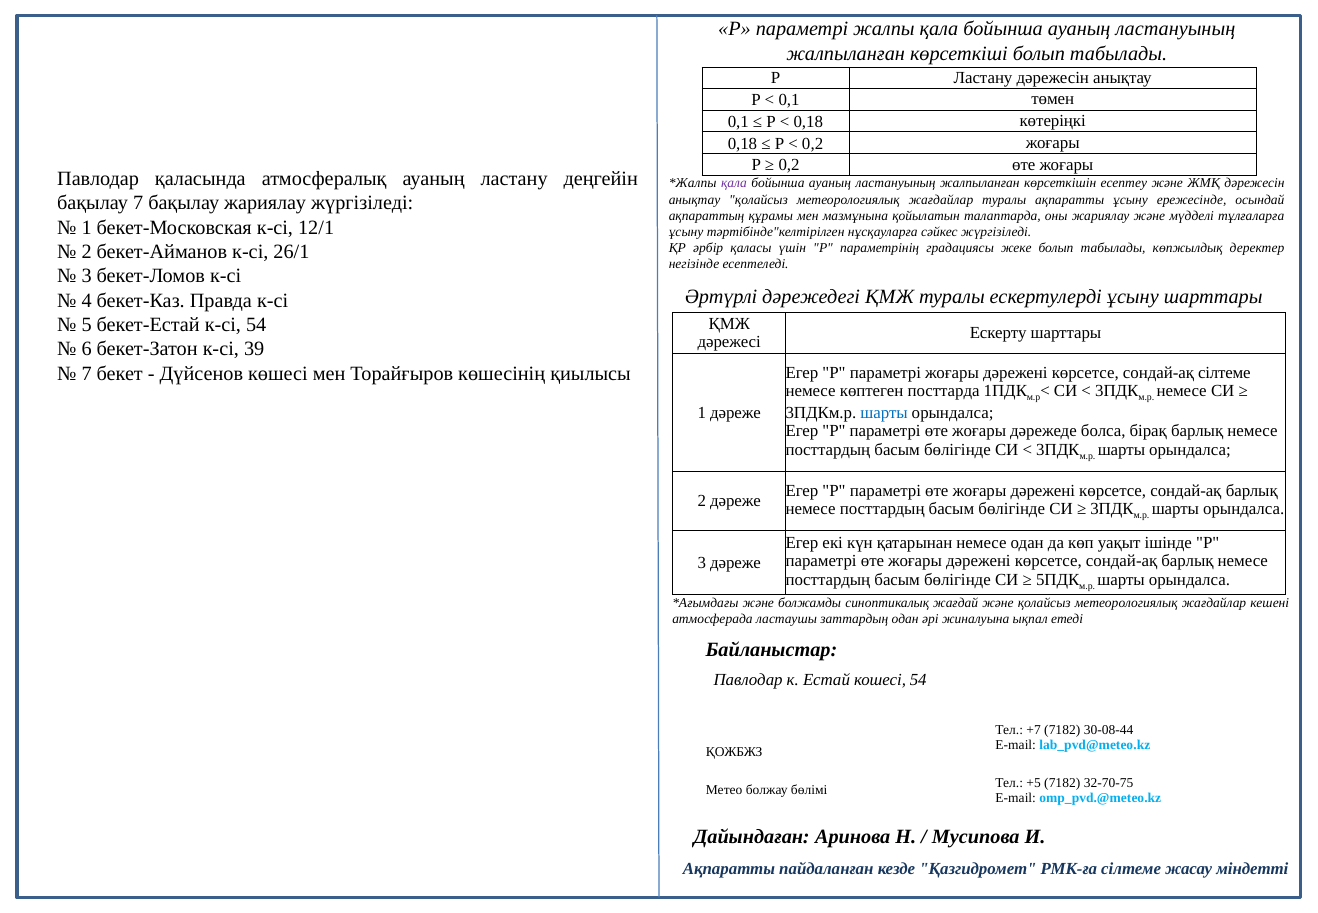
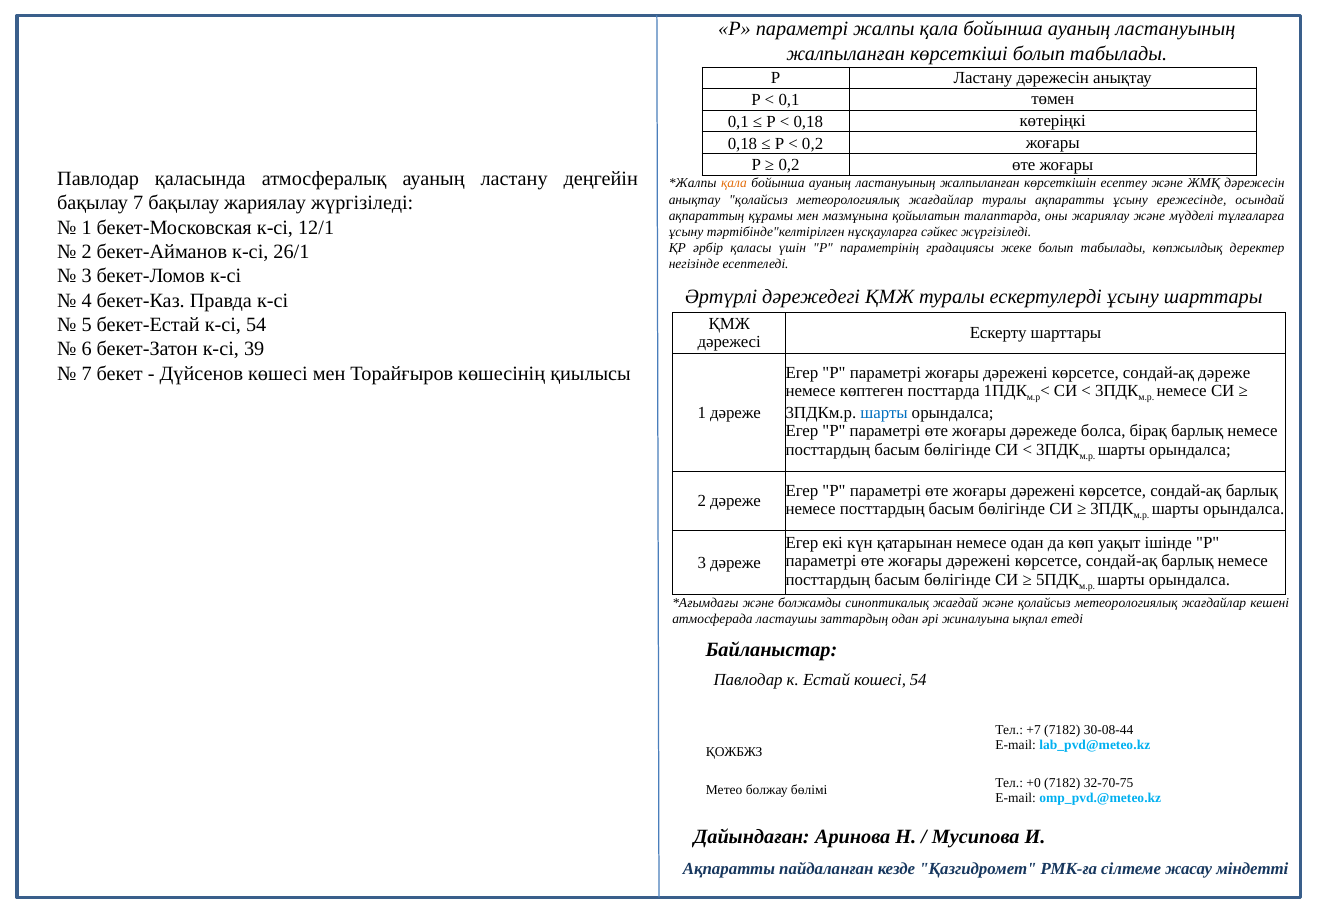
қала colour: purple -> orange (734, 183)
сондай-ақ сілтеме: сілтеме -> дәреже (1224, 372)
+5: +5 -> +0 (1034, 782)
